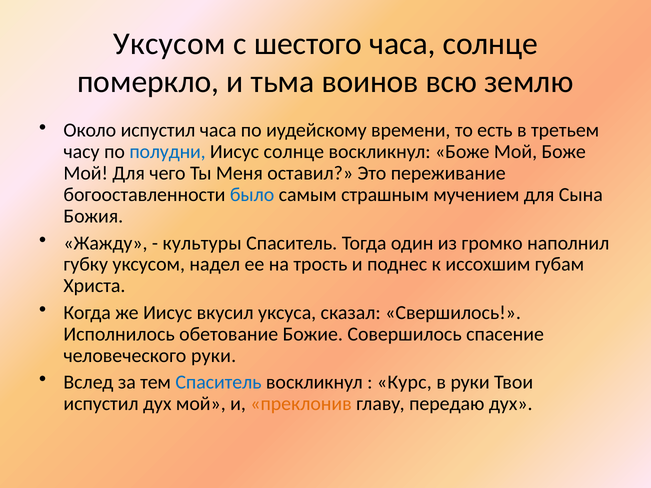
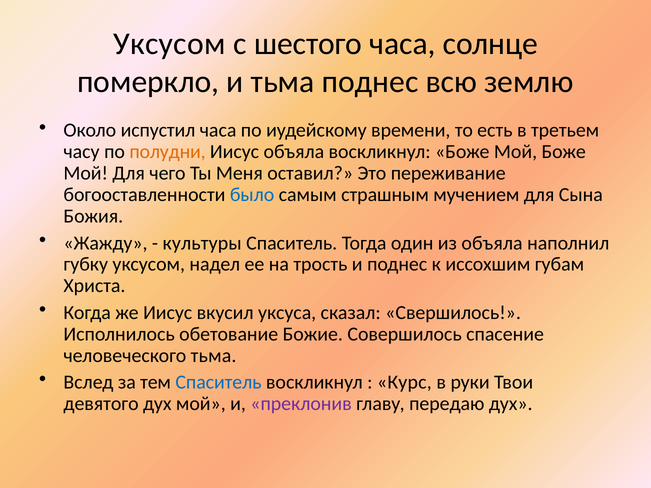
тьма воинов: воинов -> поднес (370, 82)
полудни colour: blue -> orange (168, 152)
Иисус солнце: солнце -> объяла (294, 152)
из громко: громко -> объяла (492, 243)
человеческого руки: руки -> тьма (214, 356)
испустил: испустил -> девятого (101, 404)
преклонив colour: orange -> purple (301, 404)
